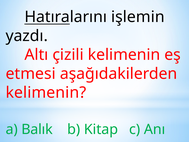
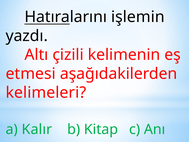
kelimenin: kelimenin -> kelimeleri (46, 92)
Balık: Balık -> Kalır (37, 129)
